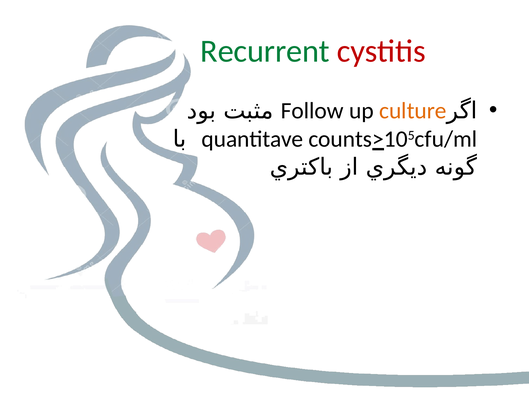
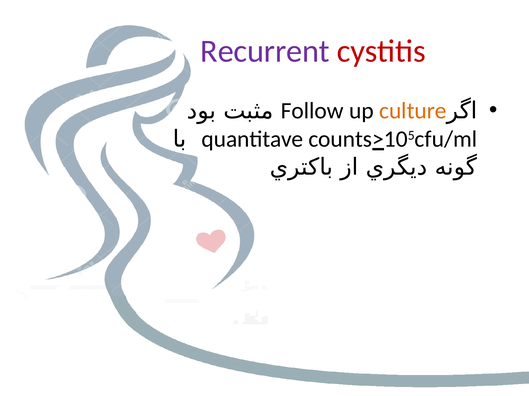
Recurrent colour: green -> purple (265, 51)
